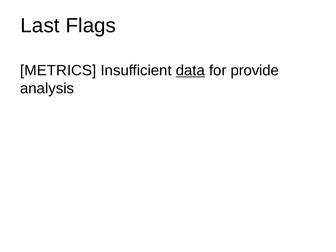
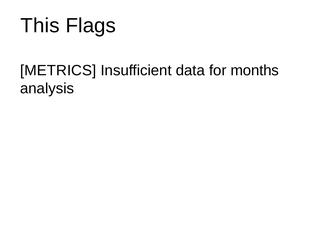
Last: Last -> This (40, 26)
data underline: present -> none (190, 70)
provide: provide -> months (255, 70)
